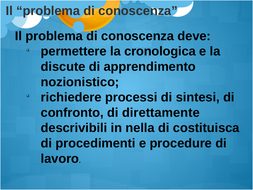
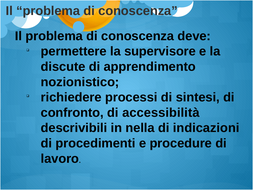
cronologica: cronologica -> supervisore (160, 51)
direttamente: direttamente -> accessibilità (161, 112)
costituisca: costituisca -> indicazioni (206, 128)
